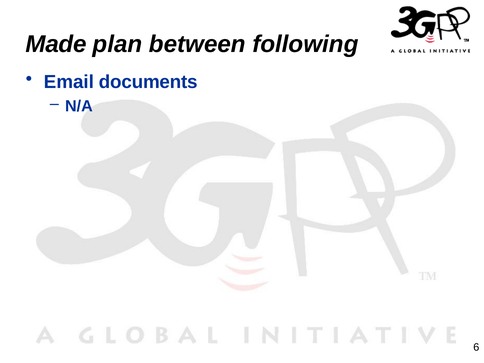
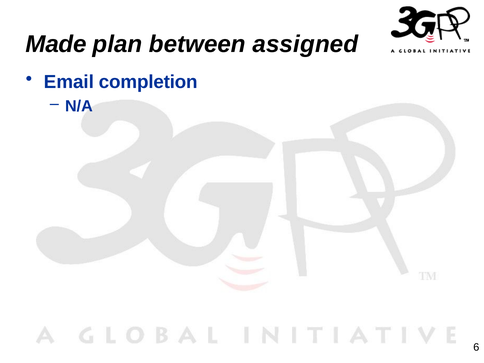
following: following -> assigned (305, 44)
documents: documents -> completion (148, 82)
